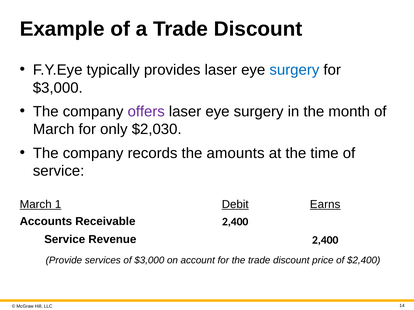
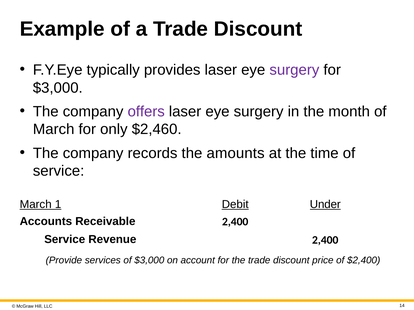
surgery colour: blue -> purple (294, 70)
$2,030: $2,030 -> $2,460 (157, 130)
Earns: Earns -> Under (325, 205)
